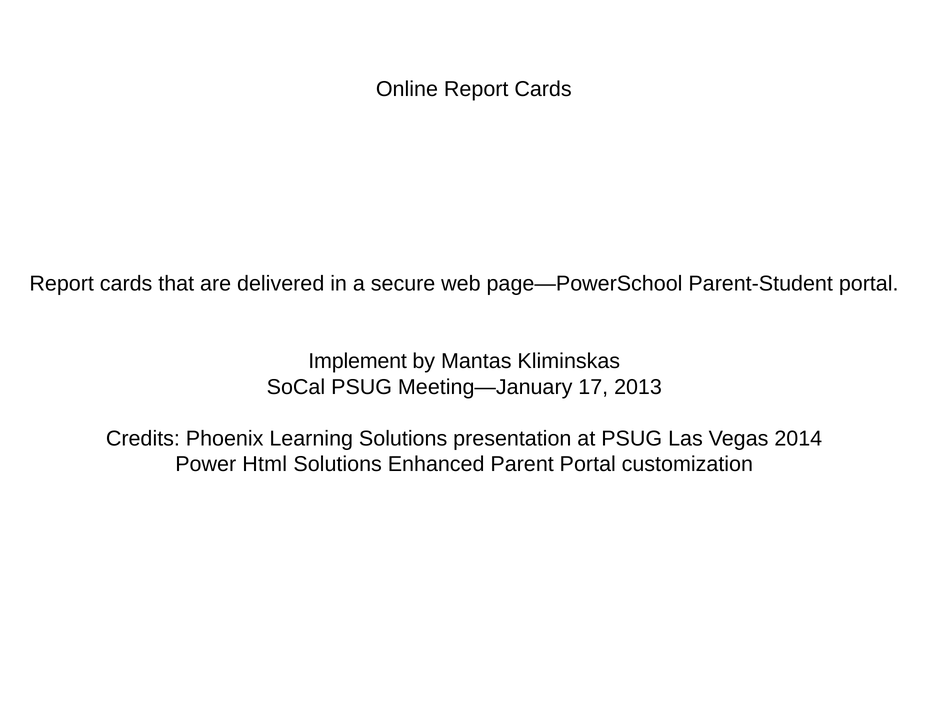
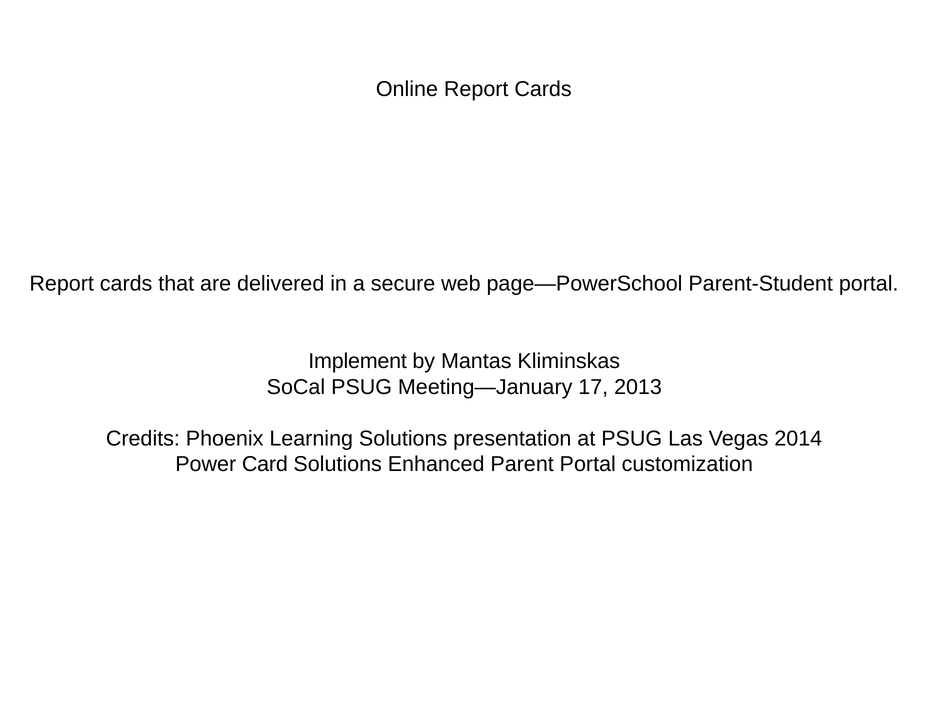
Html: Html -> Card (265, 464)
